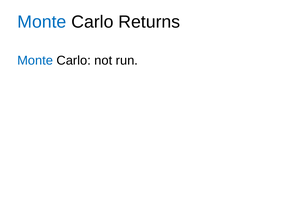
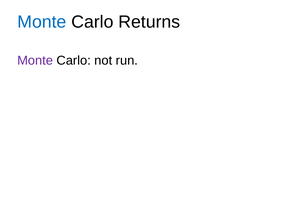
Monte colour: blue -> purple (35, 61)
